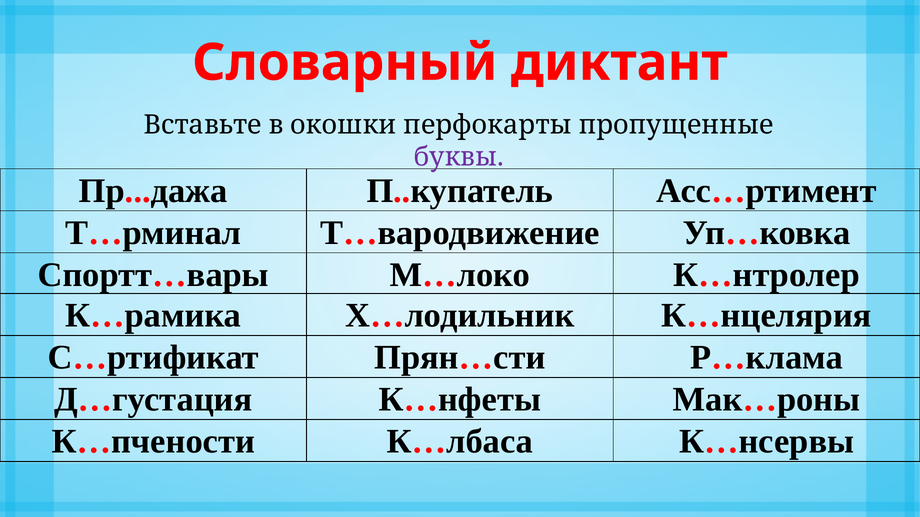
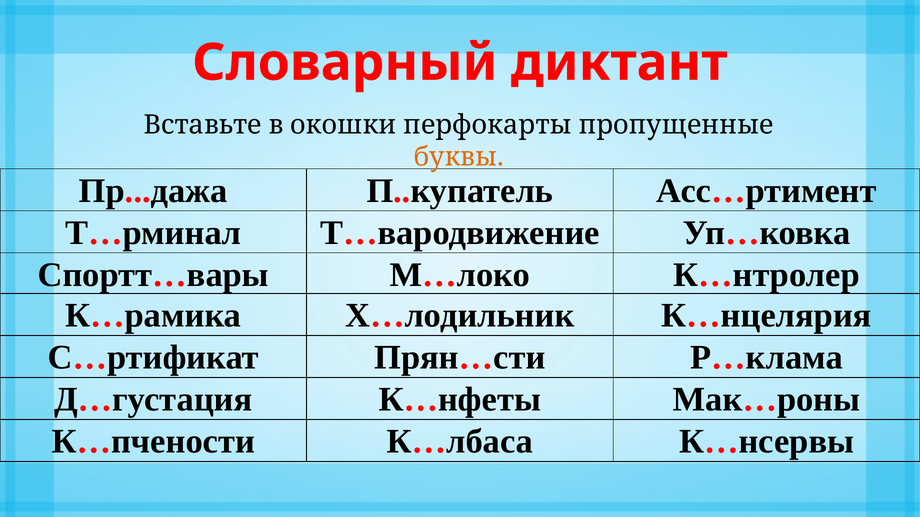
буквы colour: purple -> orange (459, 157)
